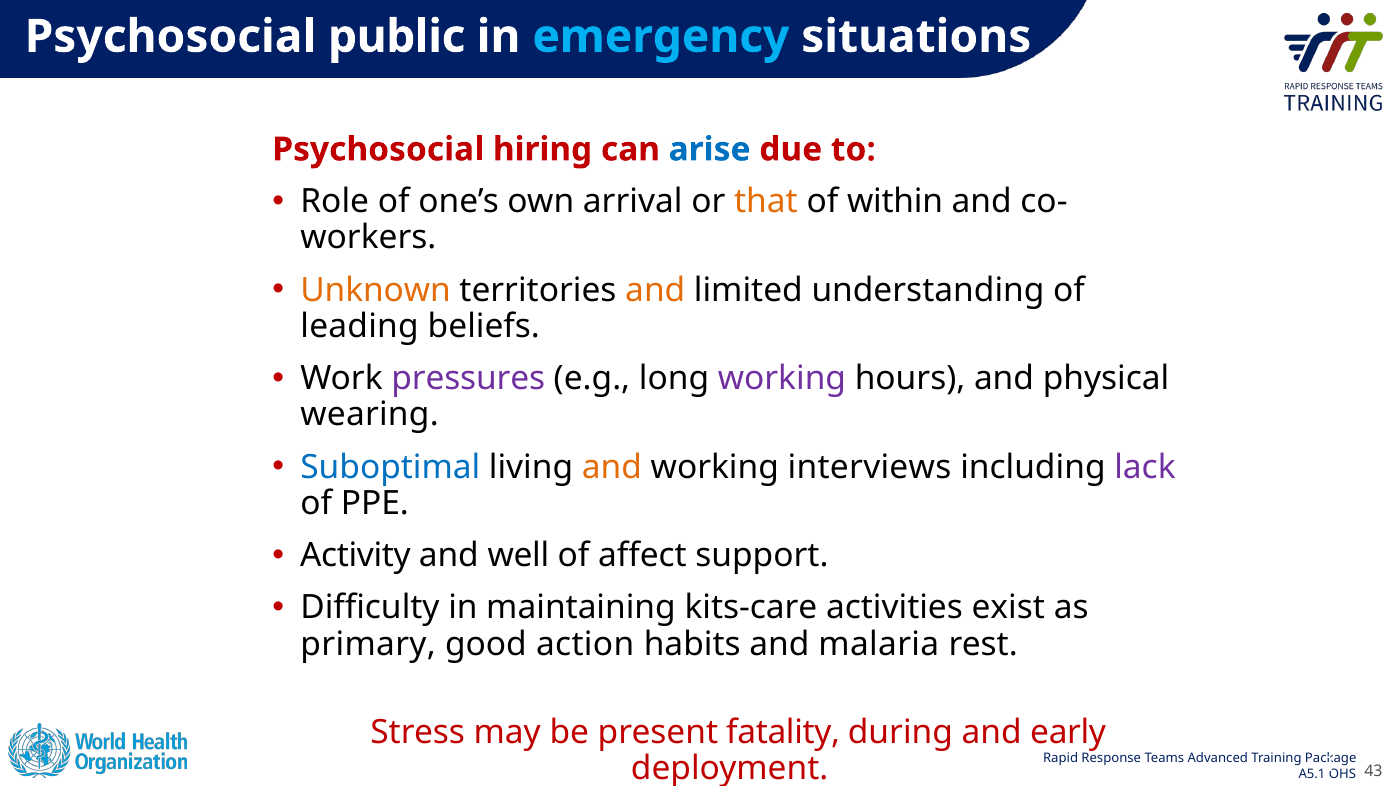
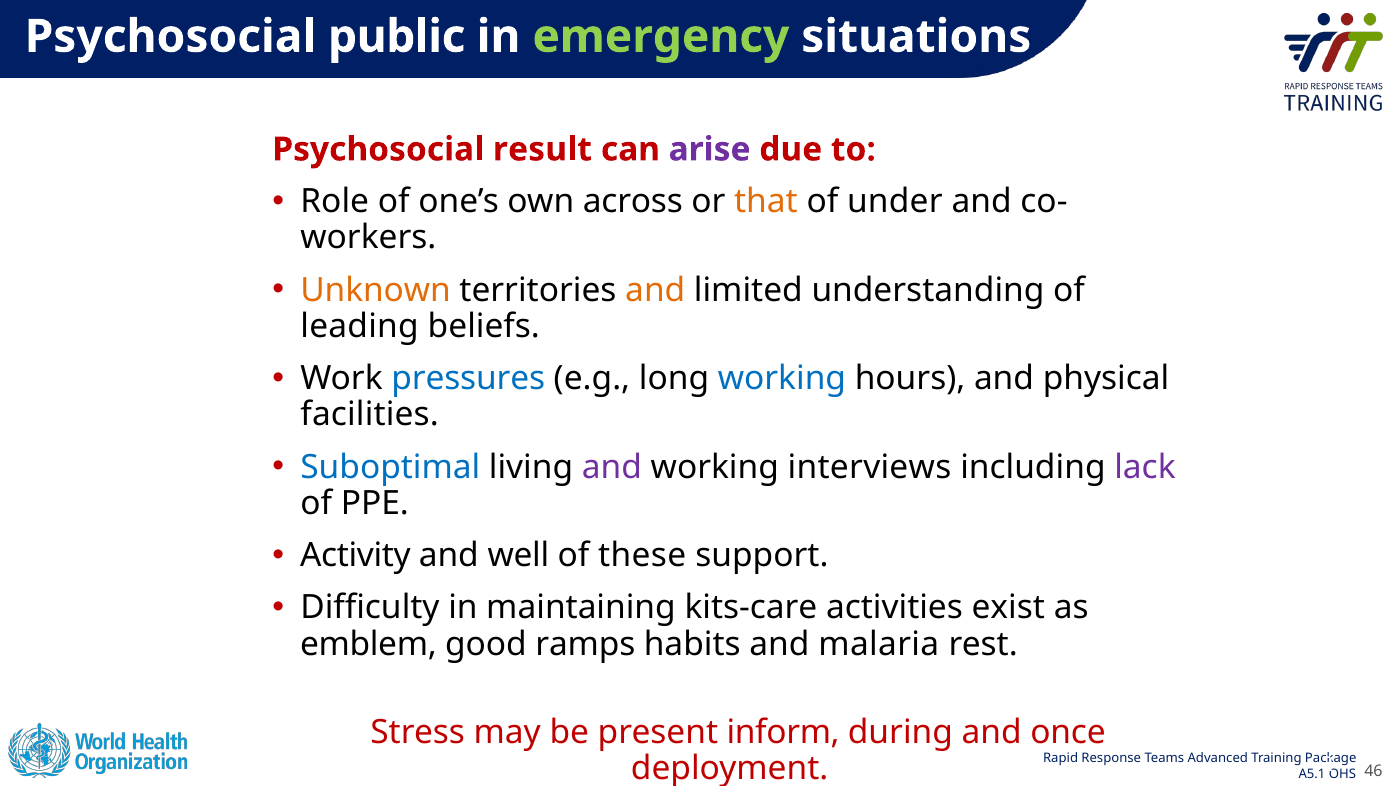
emergency colour: light blue -> light green (661, 37)
hiring: hiring -> result (542, 149)
arise colour: blue -> purple (710, 149)
arrival: arrival -> across (633, 202)
within: within -> under (895, 202)
pressures colour: purple -> blue (468, 379)
working colour: purple -> blue (782, 379)
wearing: wearing -> facilities (370, 415)
and colour: orange -> purple (612, 467)
affect: affect -> these (642, 556)
primary: primary -> emblem (368, 644)
action: action -> ramps (585, 644)
fatality: fatality -> inform (783, 733)
early: early -> once (1068, 733)
43: 43 -> 46 (1373, 771)
